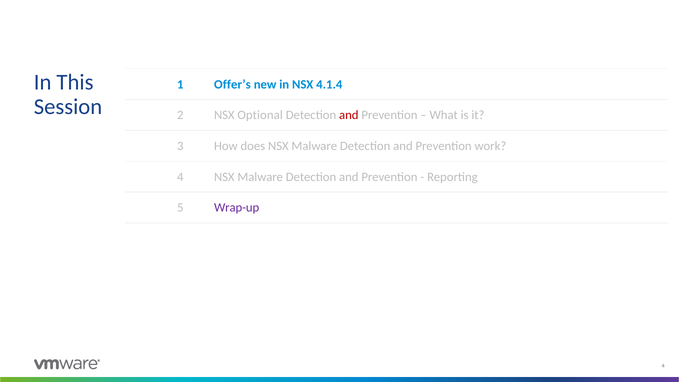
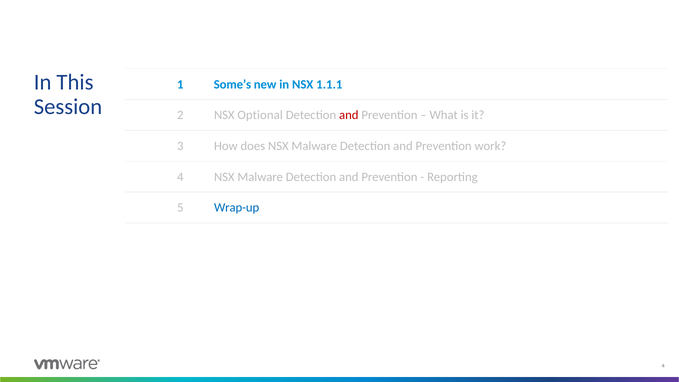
Offer’s: Offer’s -> Some’s (233, 84)
4.1.4: 4.1.4 -> 1.1.1 (329, 84)
Wrap-up colour: purple -> blue (237, 208)
